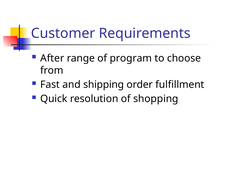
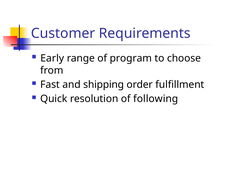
After: After -> Early (52, 58)
shopping: shopping -> following (156, 99)
